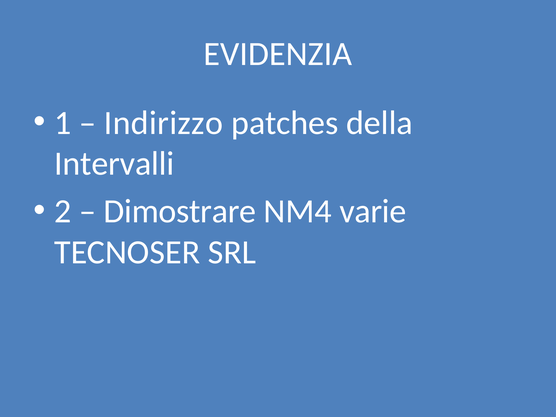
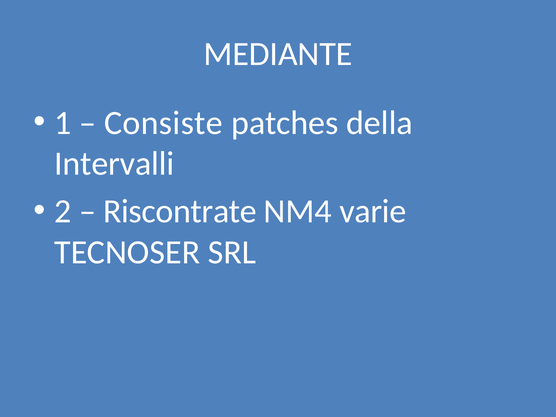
EVIDENZIA: EVIDENZIA -> MEDIANTE (278, 54)
Indirizzo: Indirizzo -> Consiste (163, 123)
Dimostrare: Dimostrare -> Riscontrate (180, 211)
